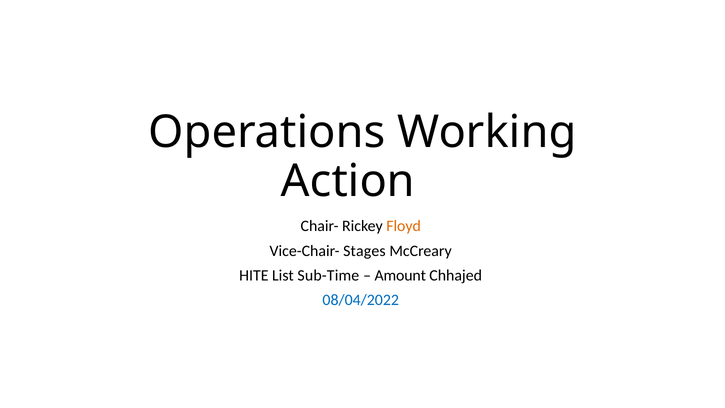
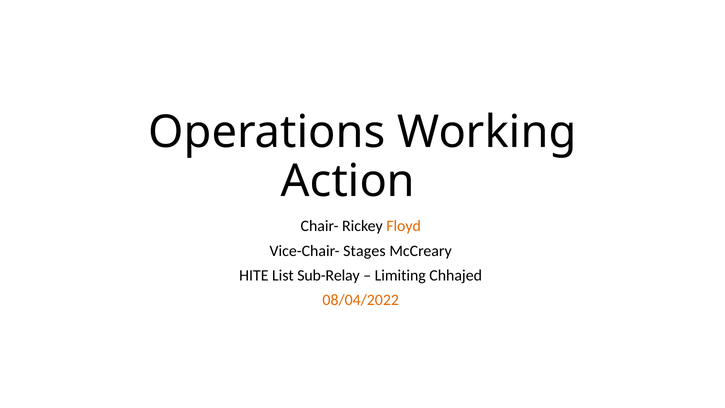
Sub-Time: Sub-Time -> Sub-Relay (329, 275)
Amount: Amount -> Limiting (400, 275)
08/04/2022 colour: blue -> orange (361, 300)
